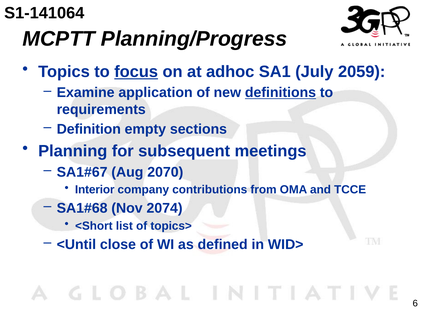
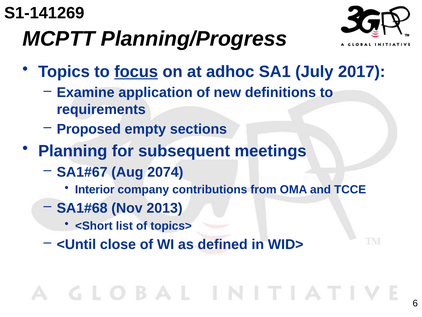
S1-141064: S1-141064 -> S1-141269 (44, 13)
2059: 2059 -> 2017 (362, 72)
definitions underline: present -> none (280, 93)
Definition: Definition -> Proposed (89, 129)
2070: 2070 -> 2074 (165, 172)
2074: 2074 -> 2013 (165, 208)
